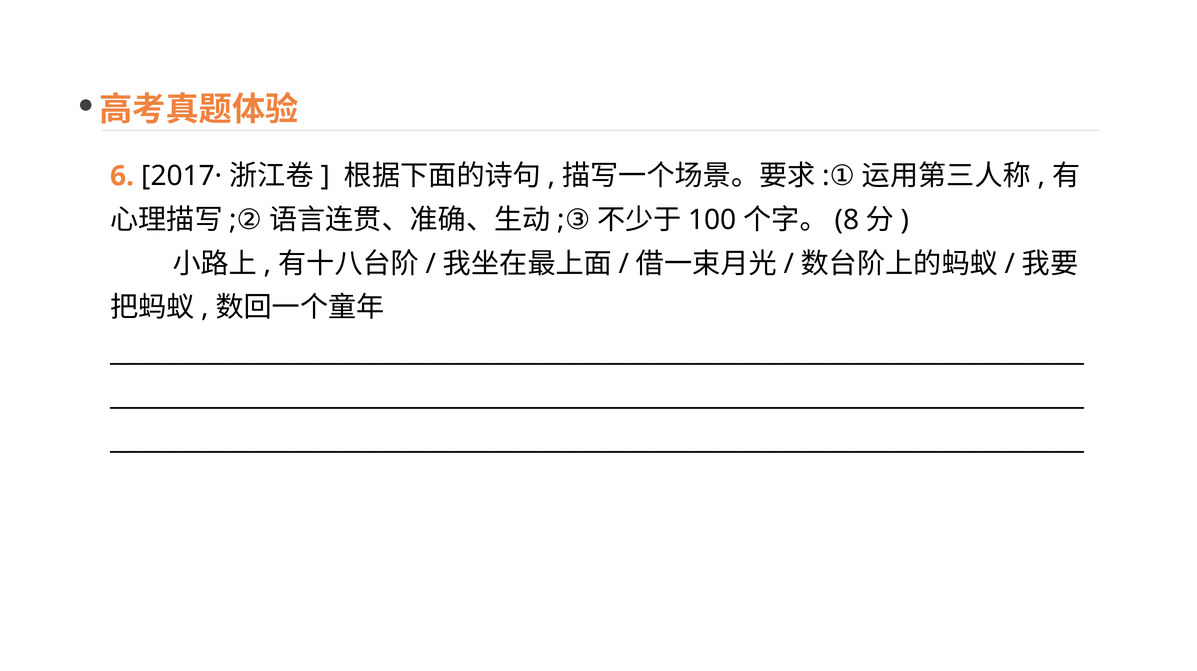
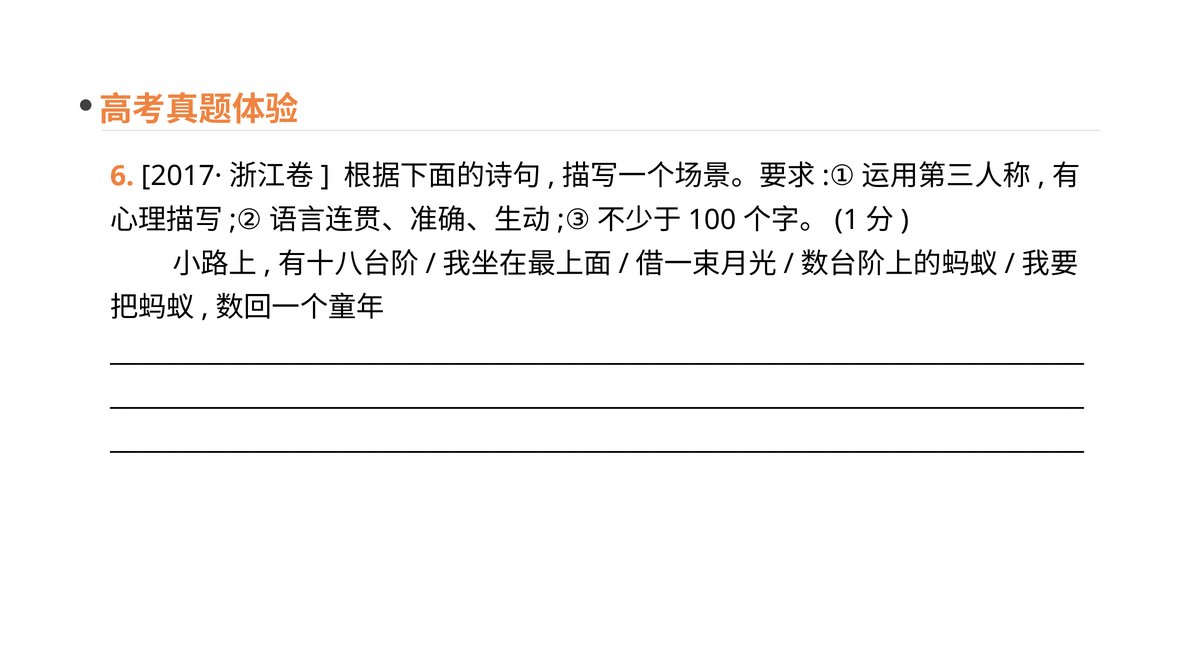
8: 8 -> 1 (847, 220)
